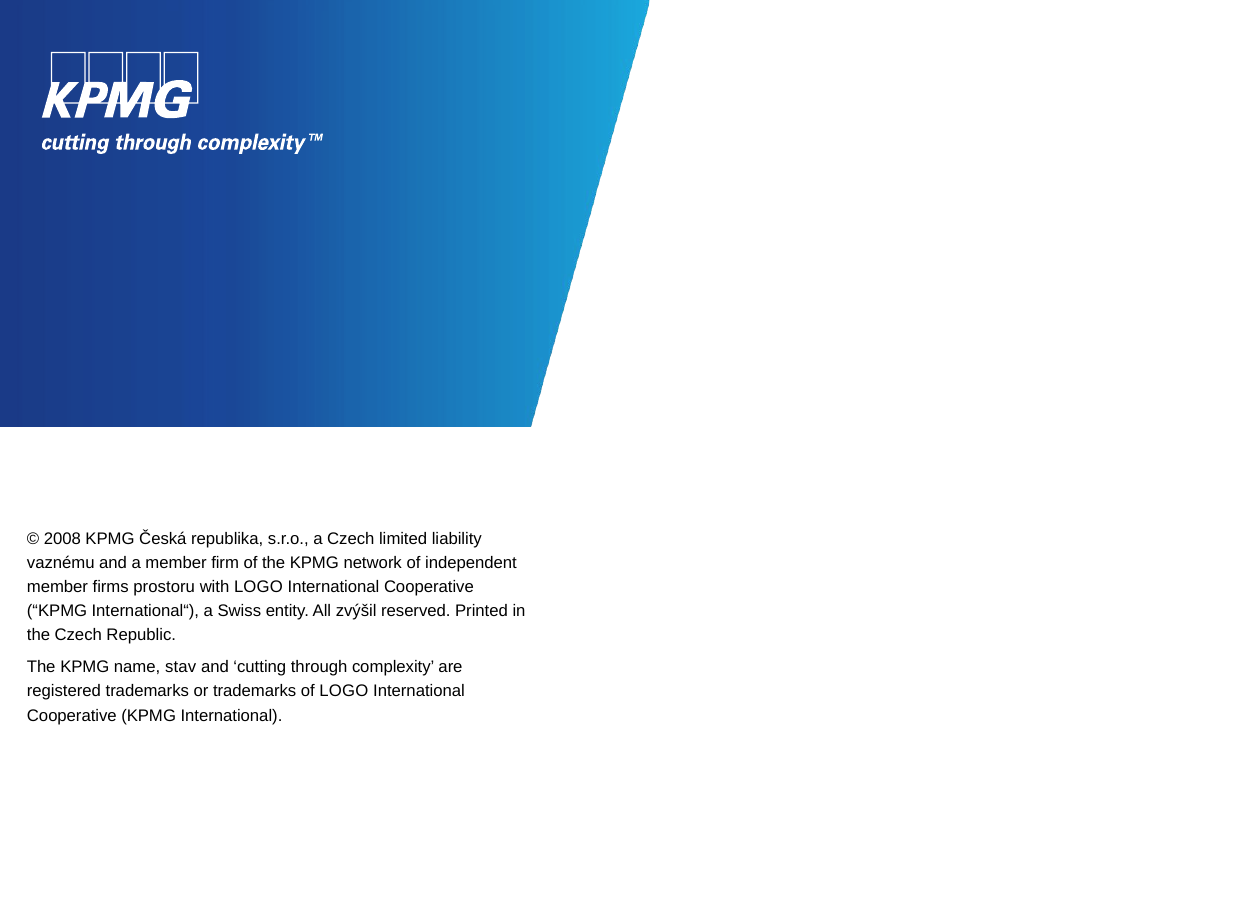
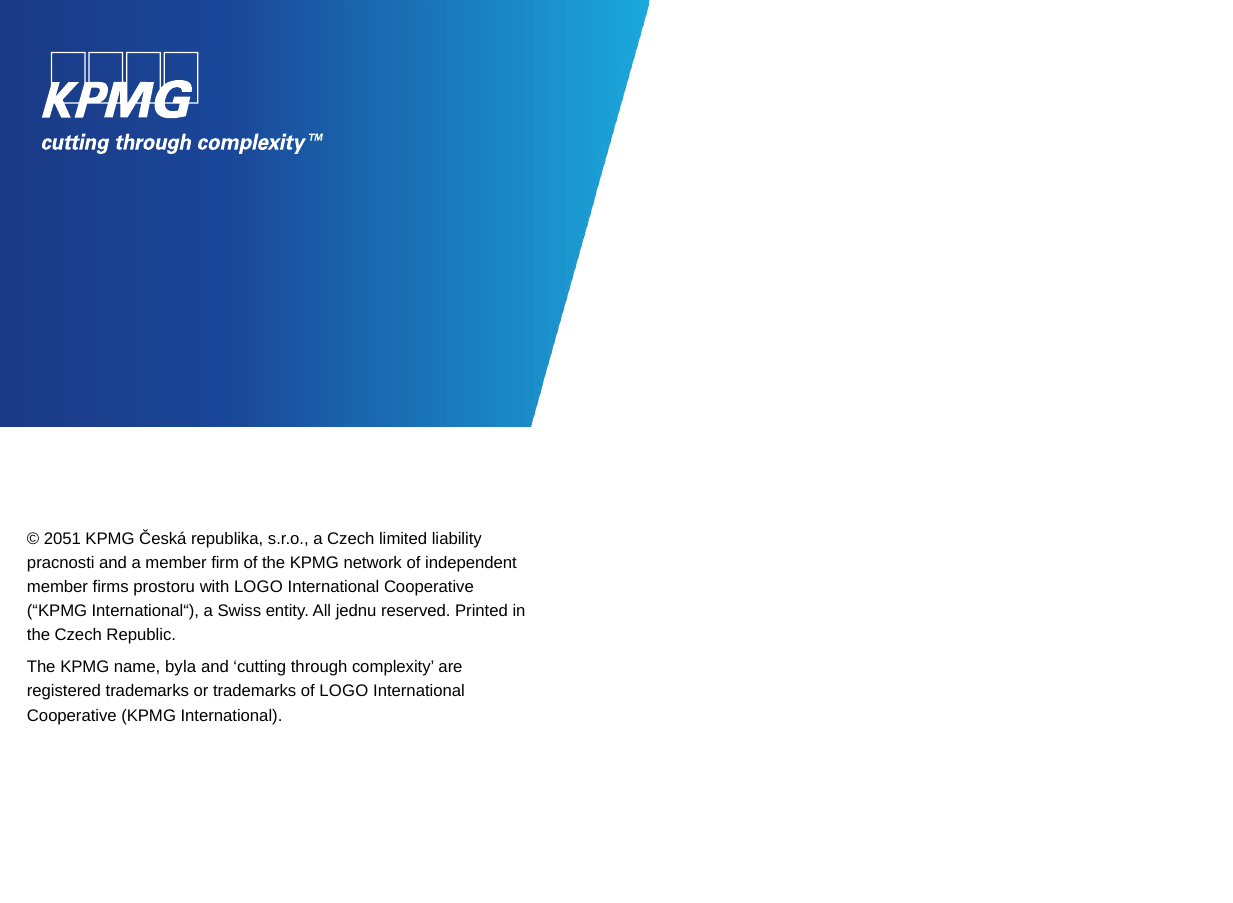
2008: 2008 -> 2051 (62, 539)
vaznému: vaznému -> pracnosti (61, 563)
zvýšil: zvýšil -> jednu (356, 611)
stav: stav -> byla (181, 668)
